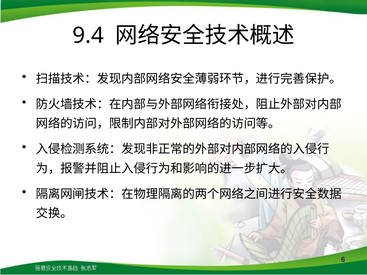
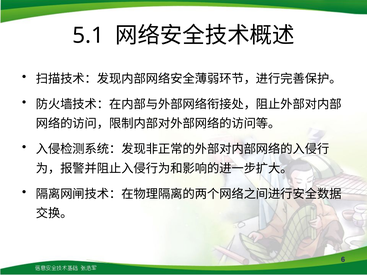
9.4: 9.4 -> 5.1 (88, 36)
